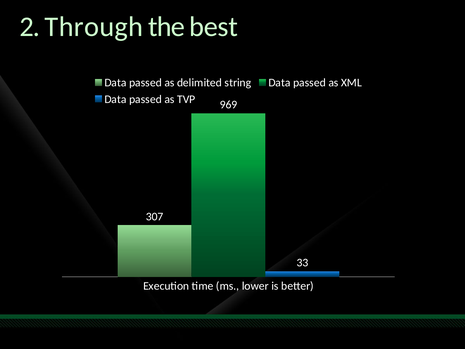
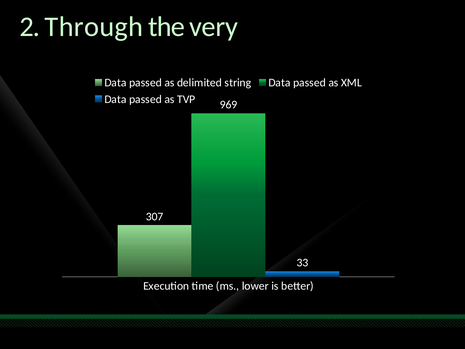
best: best -> very (214, 27)
